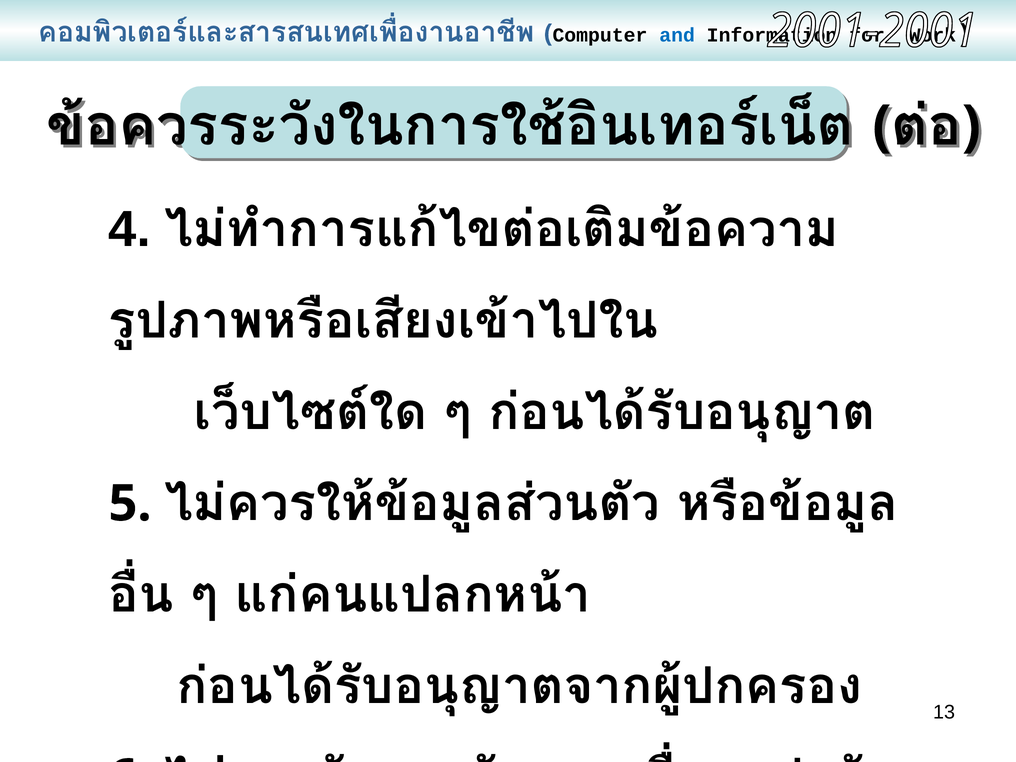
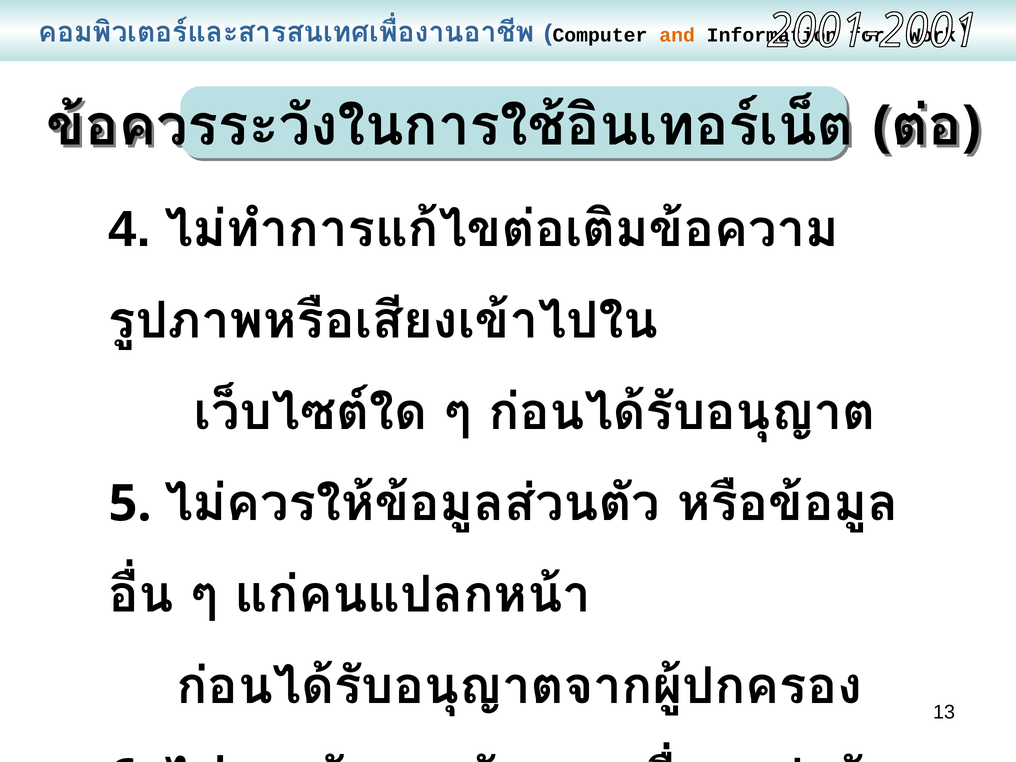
and colour: blue -> orange (677, 35)
